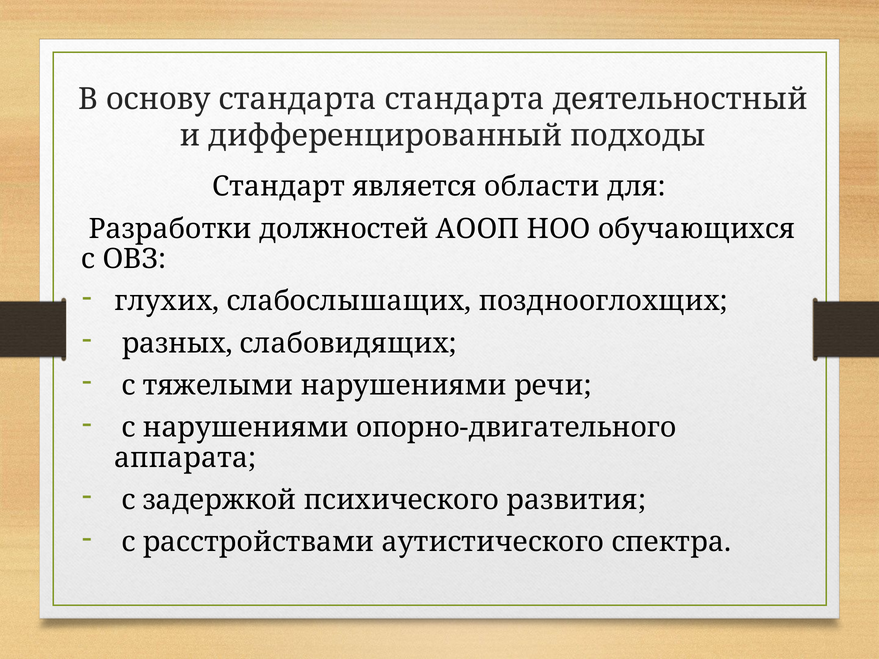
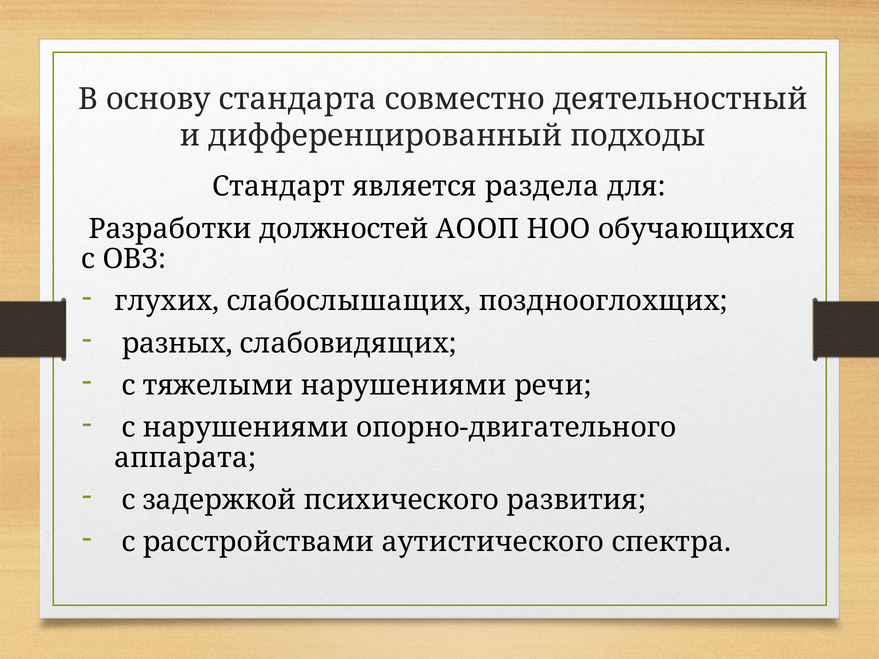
стандарта стандарта: стандарта -> совместно (465, 99)
области: области -> раздела (542, 187)
